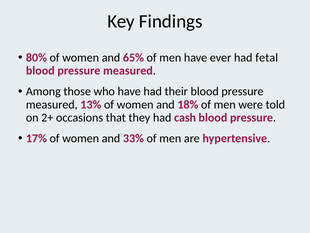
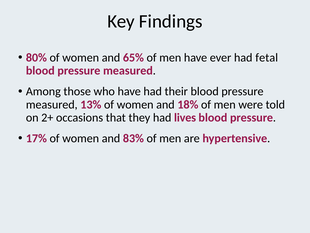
cash: cash -> lives (185, 117)
33%: 33% -> 83% (133, 138)
